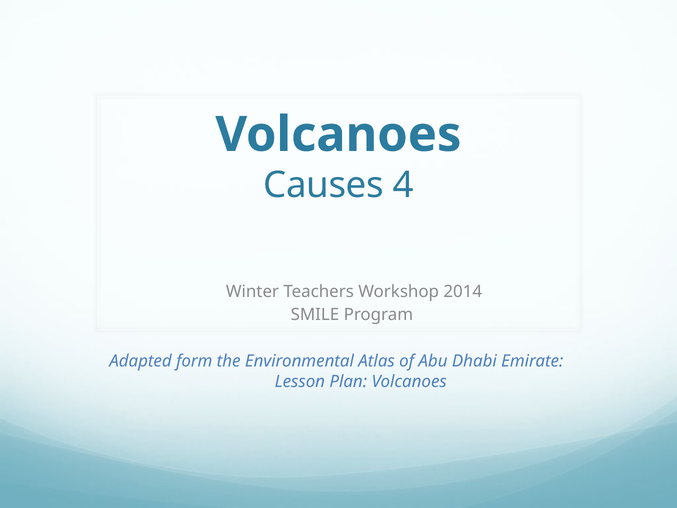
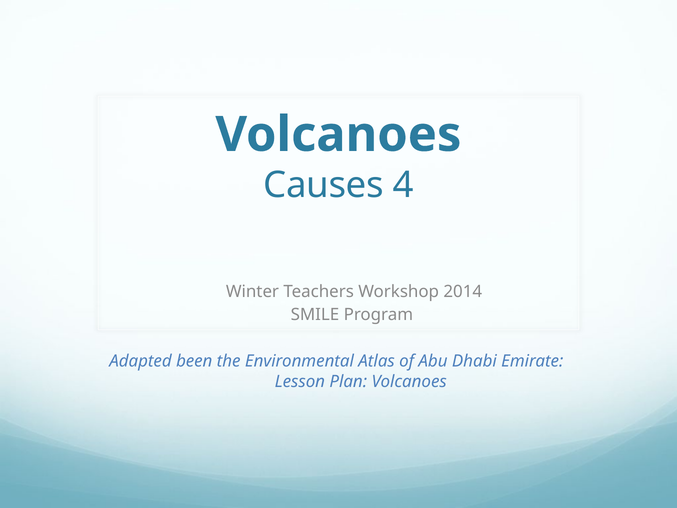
form: form -> been (194, 361)
